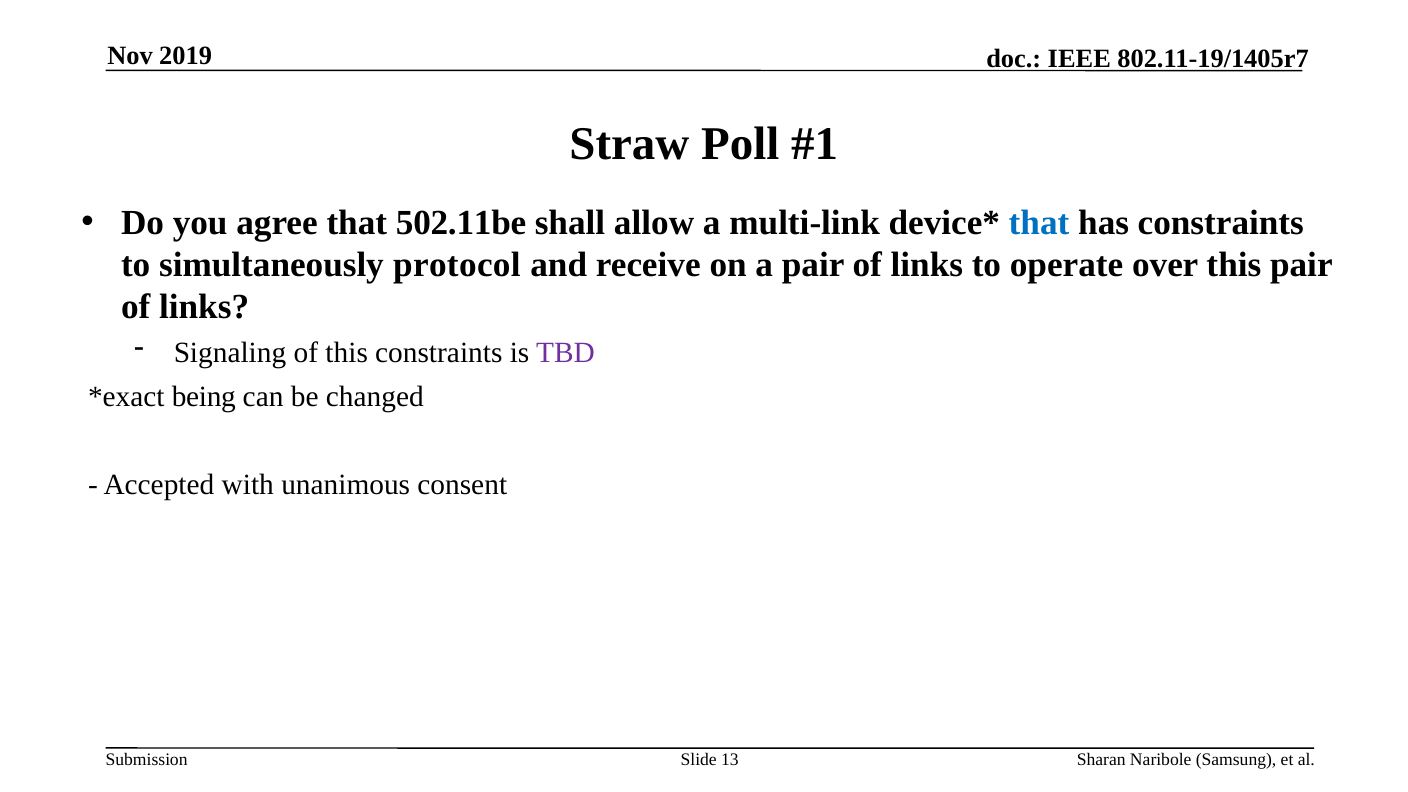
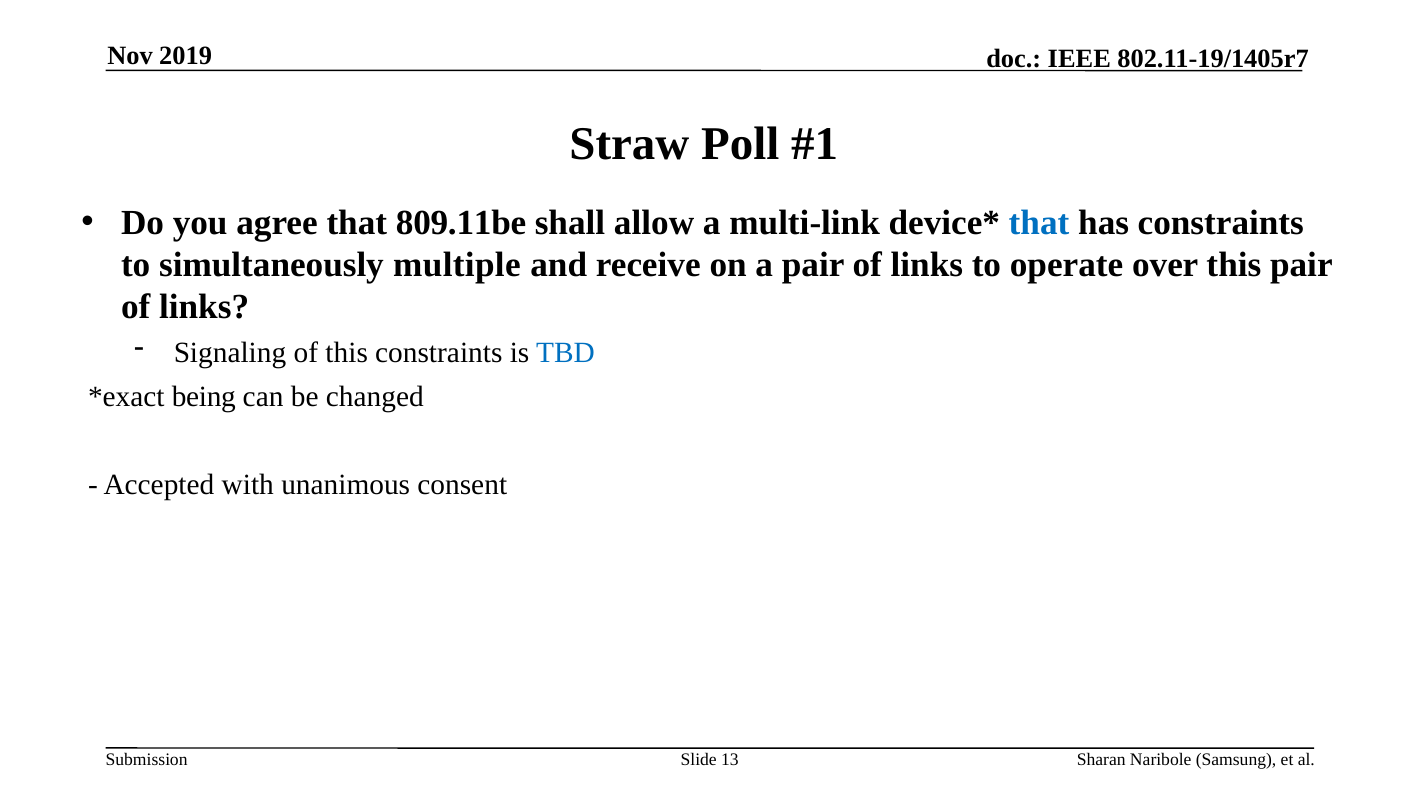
502.11be: 502.11be -> 809.11be (461, 223)
protocol: protocol -> multiple (457, 265)
TBD colour: purple -> blue (566, 353)
